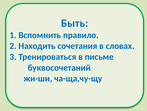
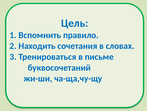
Быть: Быть -> Цель (75, 23)
